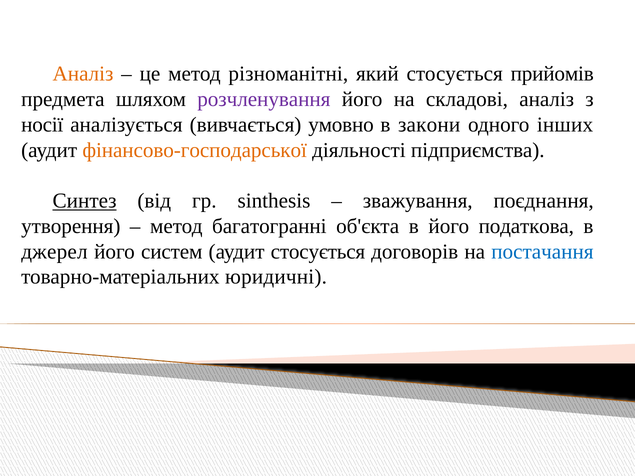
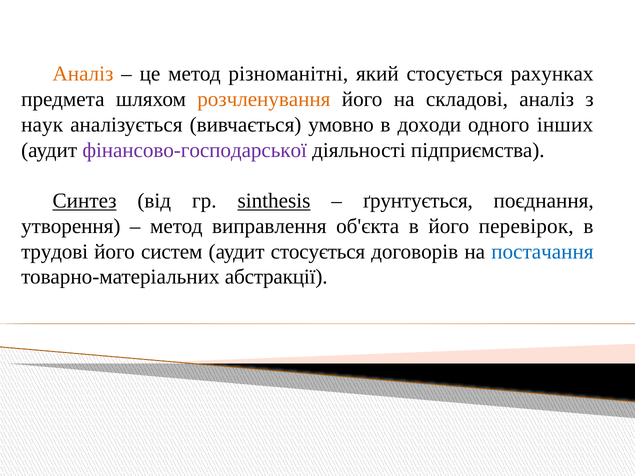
прийомів: прийомів -> рахунках (552, 74)
розчленування colour: purple -> orange (264, 99)
носії: носії -> наук (42, 125)
закони: закони -> доходи (429, 125)
фінансово-господарської colour: orange -> purple (195, 150)
sinthesis underline: none -> present (274, 201)
зважування: зважування -> ґрунтується (418, 201)
багатогранні: багатогранні -> виправлення (269, 226)
податкова: податкова -> перевірок (526, 226)
джерел: джерел -> трудові (55, 252)
юридичні: юридичні -> абстракції (276, 277)
